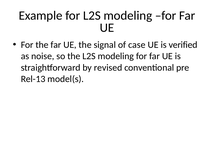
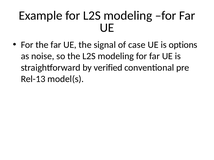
verified: verified -> options (183, 45)
revised: revised -> verified (108, 68)
